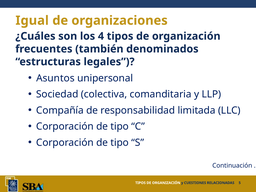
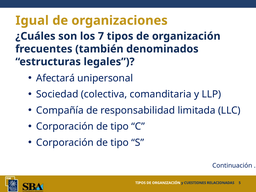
4: 4 -> 7 (101, 36)
Asuntos: Asuntos -> Afectará (55, 78)
